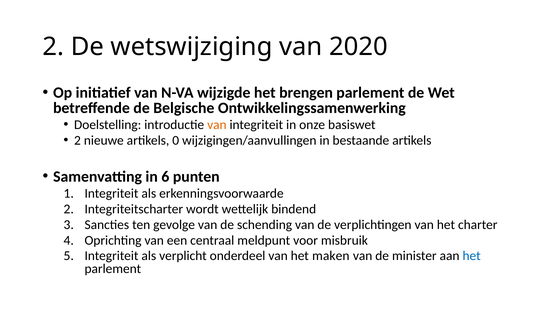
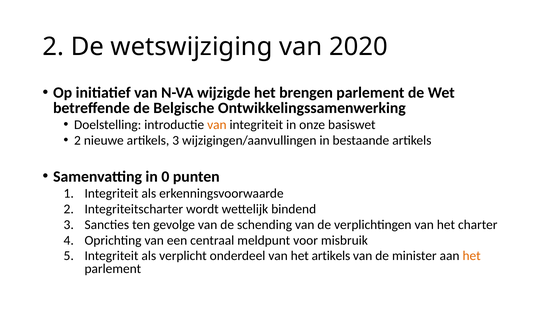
artikels 0: 0 -> 3 (176, 141)
6: 6 -> 0 (165, 177)
het maken: maken -> artikels (331, 256)
het colour: blue -> orange (472, 256)
